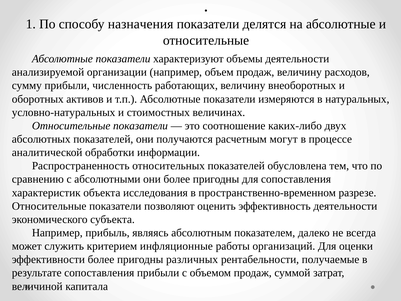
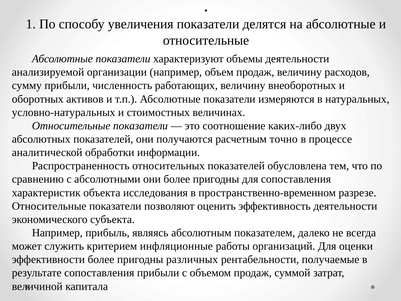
назначения: назначения -> увеличения (141, 24)
могут: могут -> точно (284, 139)
